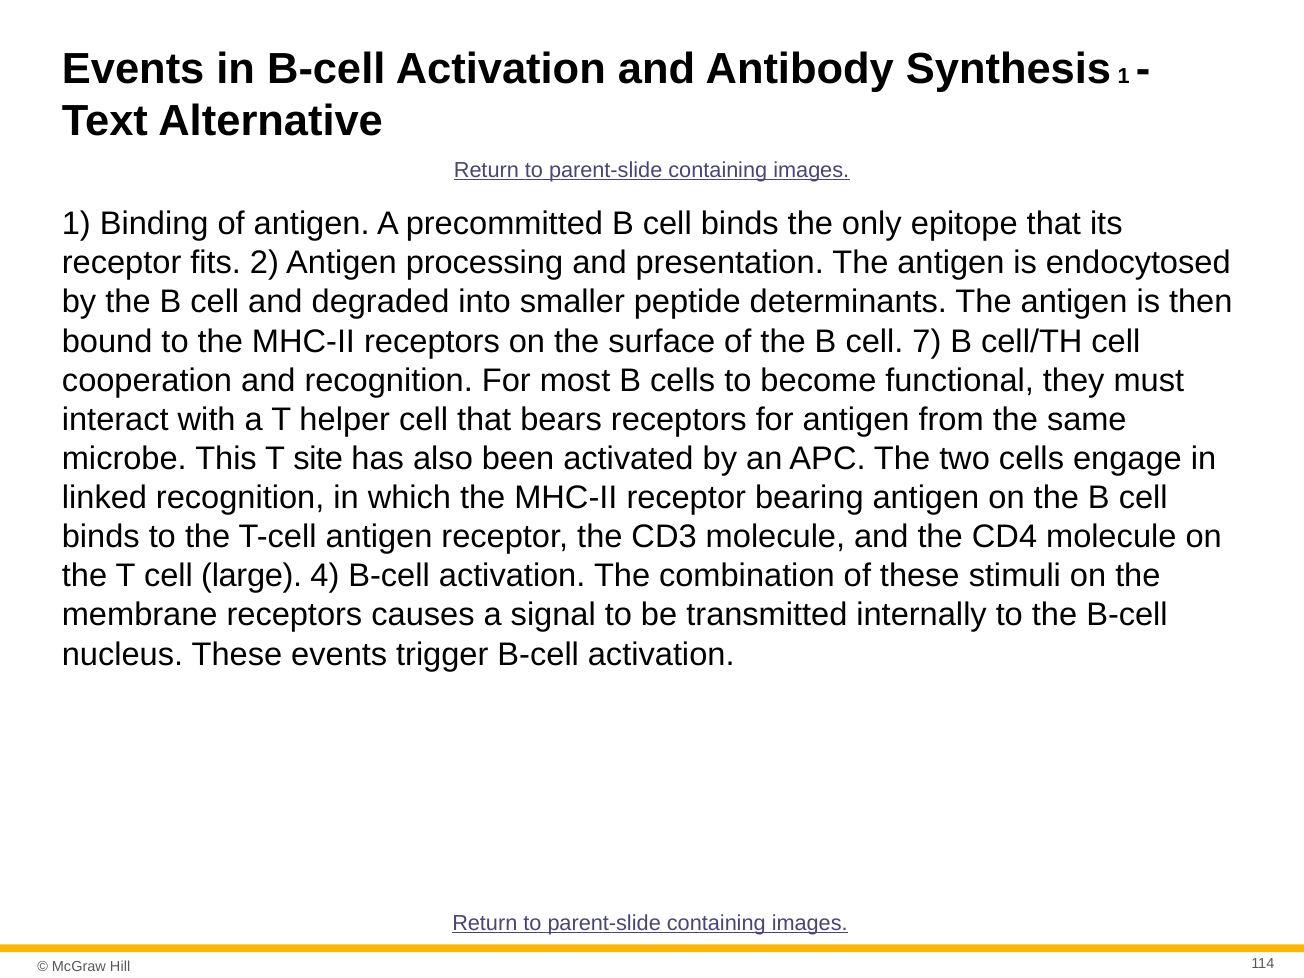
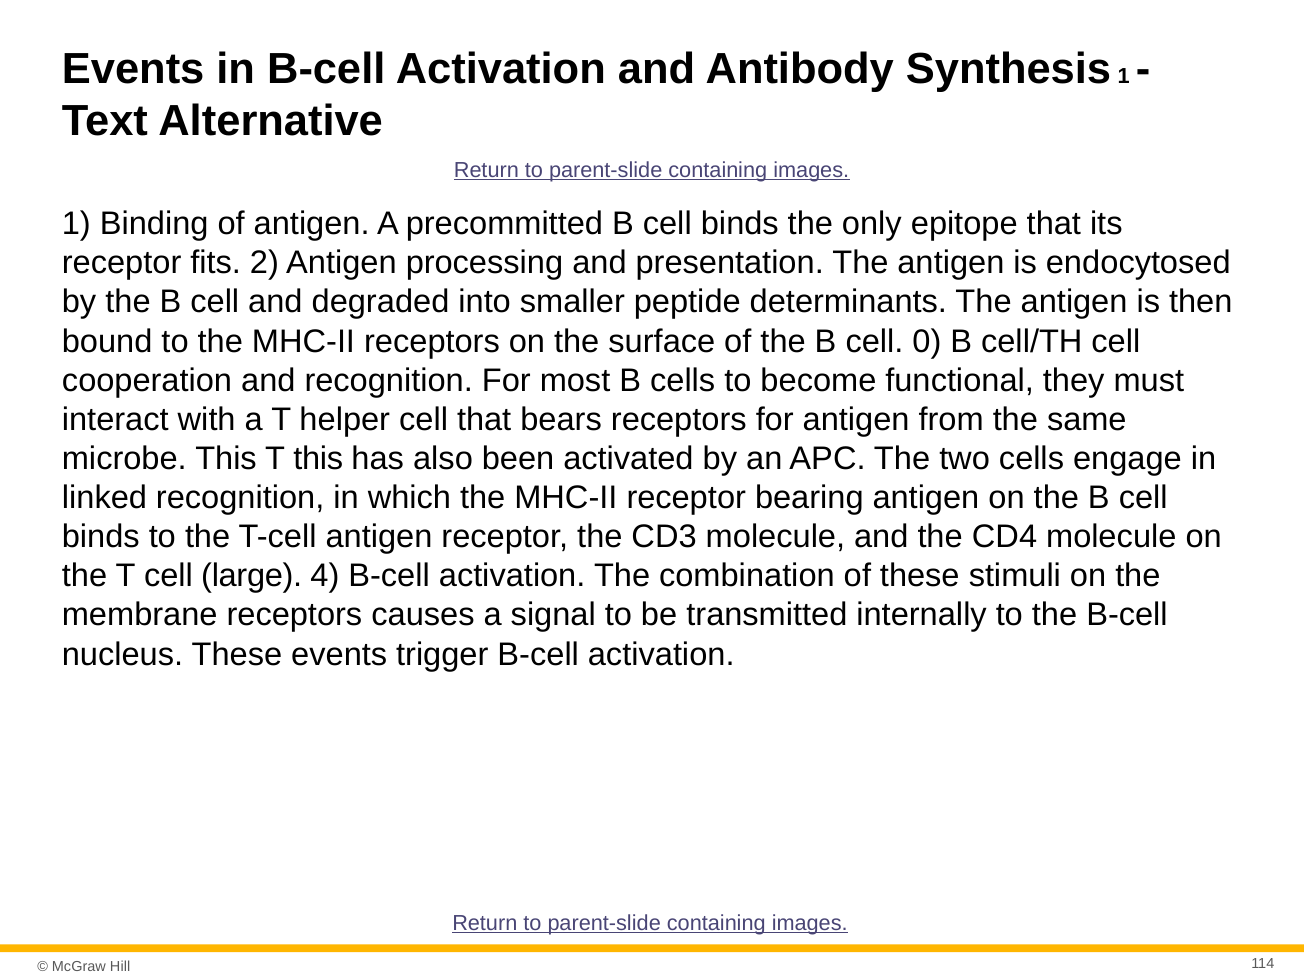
7: 7 -> 0 (927, 341)
T site: site -> this (318, 459)
